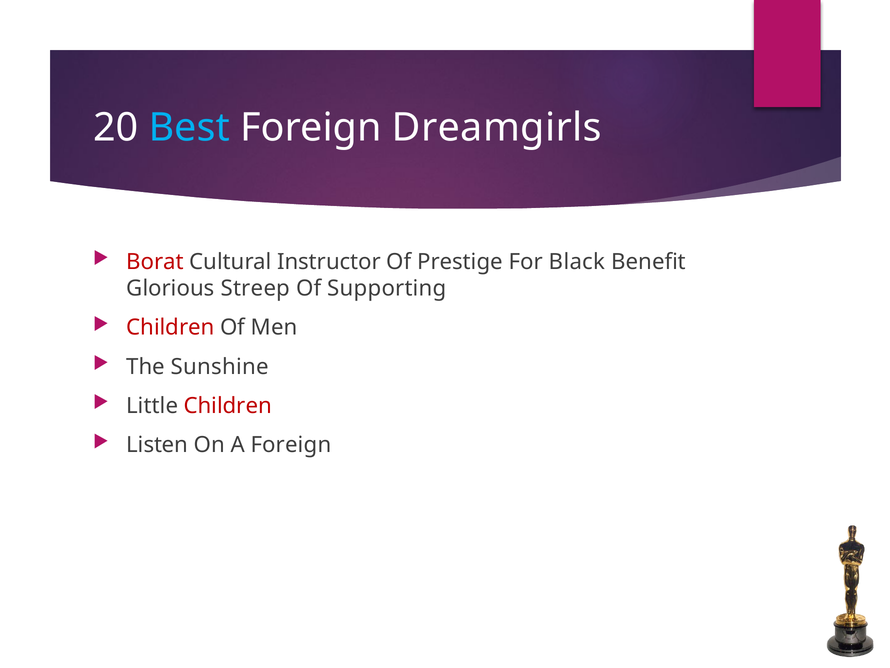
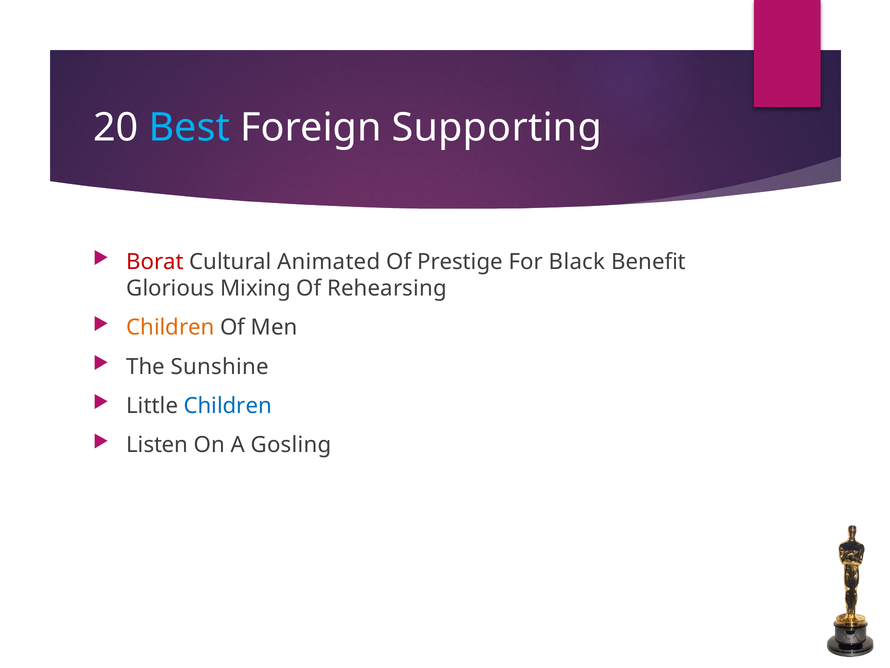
Dreamgirls: Dreamgirls -> Supporting (497, 128)
Instructor: Instructor -> Animated (329, 262)
Streep: Streep -> Mixing (255, 288)
Supporting: Supporting -> Rehearsing (387, 288)
Children colour: red -> orange (170, 327)
Children colour: red -> blue (228, 406)
A Foreign: Foreign -> Gosling (291, 445)
